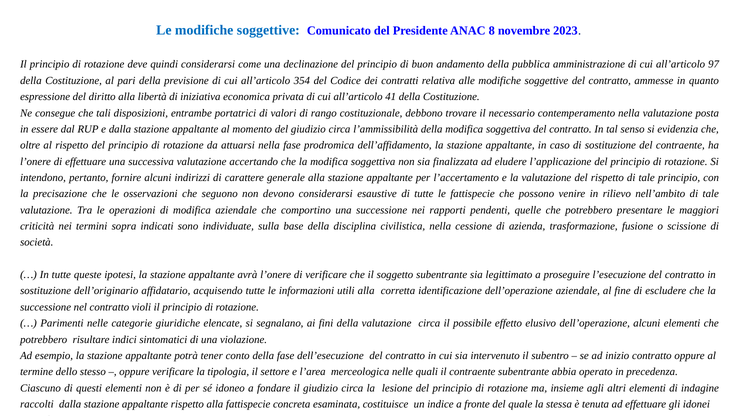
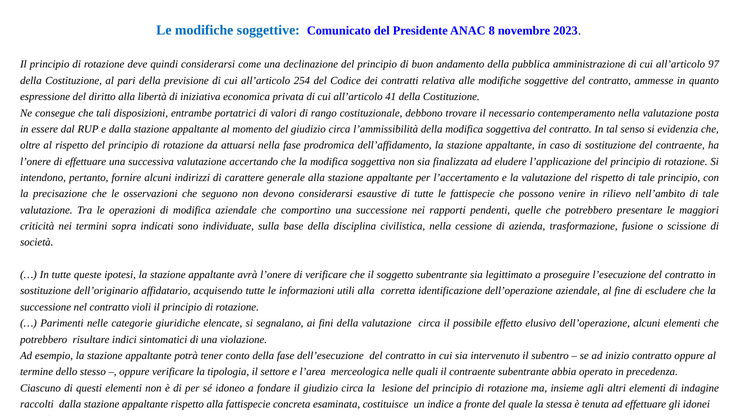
354: 354 -> 254 (302, 81)
